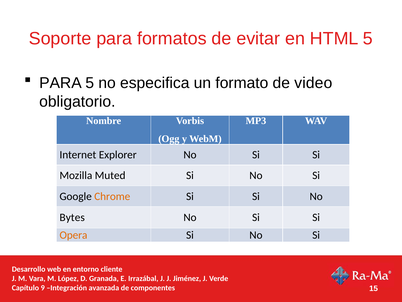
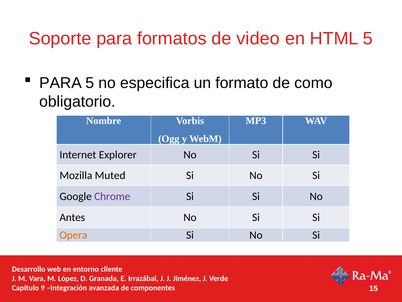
evitar: evitar -> video (258, 38)
video: video -> como (313, 83)
Chrome colour: orange -> purple (112, 196)
Bytes: Bytes -> Antes (72, 217)
